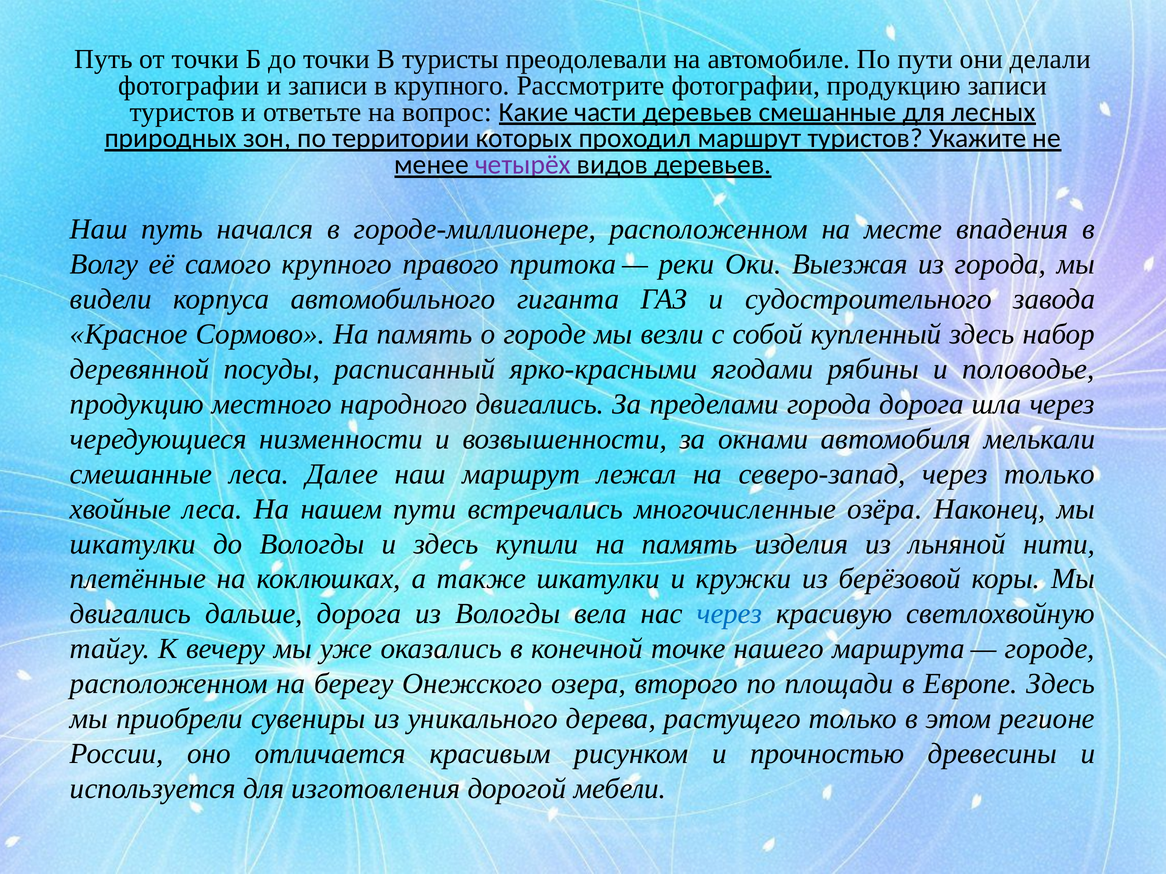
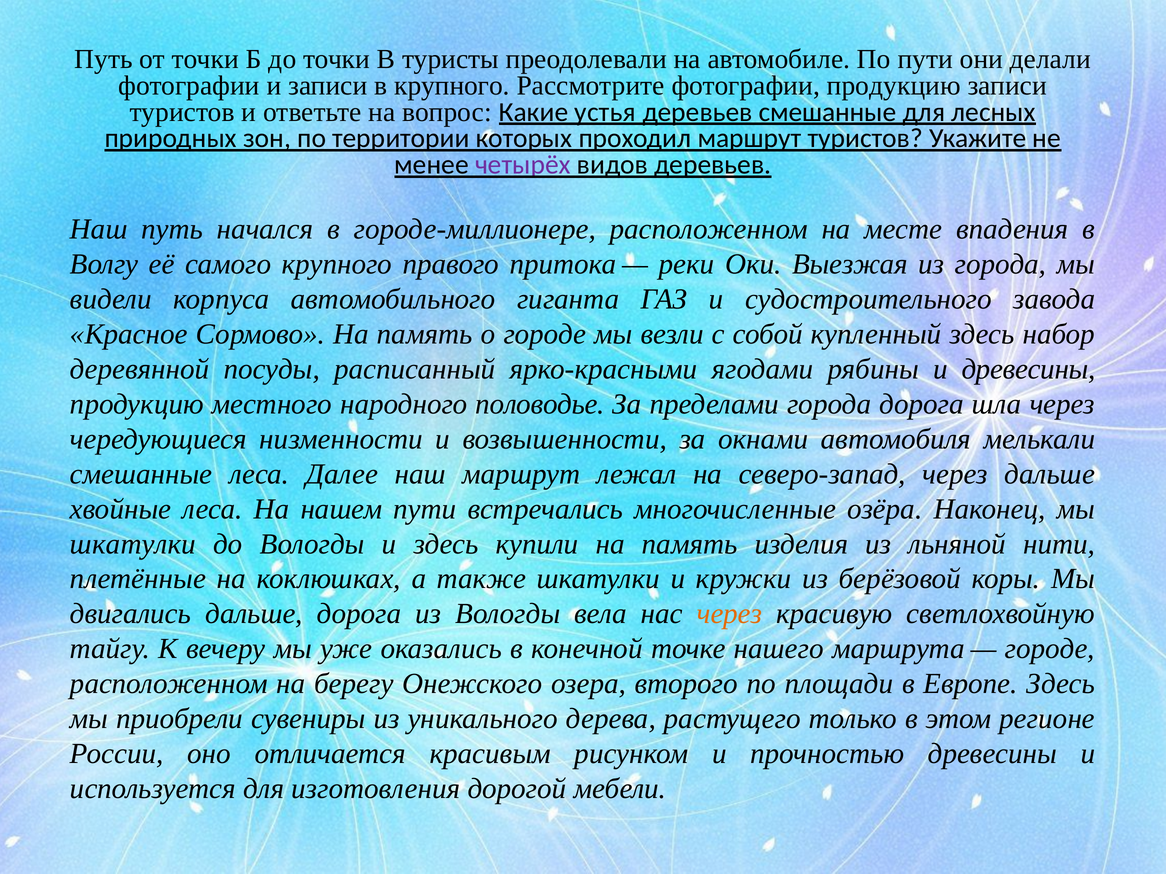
части: части -> устья (605, 112)
и половодье: половодье -> древесины (1029, 369)
народного двигались: двигались -> половодье (540, 404)
через только: только -> дальше (1050, 474)
через colour: blue -> orange (729, 614)
